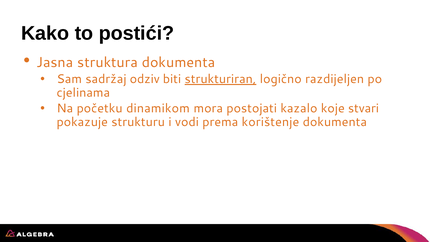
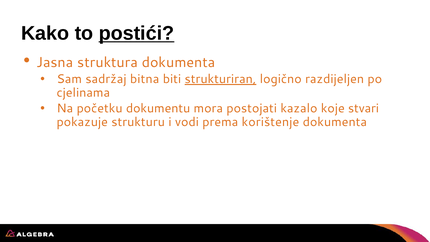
postići underline: none -> present (136, 33)
odziv: odziv -> bitna (145, 79)
dinamikom: dinamikom -> dokumentu (158, 108)
